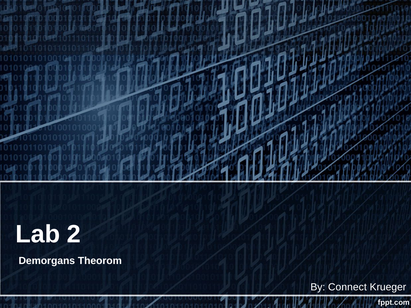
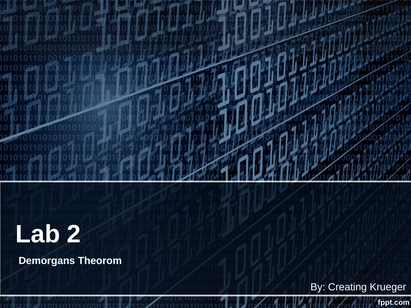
Connect: Connect -> Creating (347, 287)
